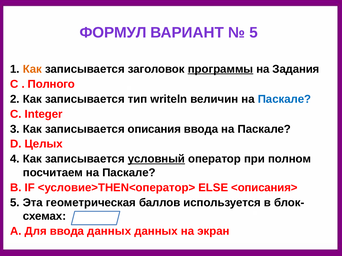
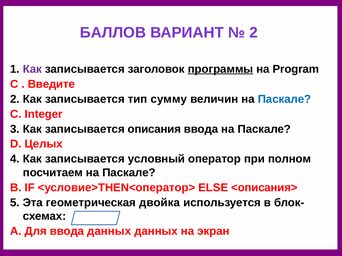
ФОРМУЛ: ФОРМУЛ -> БАЛЛОВ (113, 33)
5: 5 -> 2 (254, 33)
Как colour: orange -> purple (32, 69)
Задания: Задания -> Program (296, 69)
Полного: Полного -> Введите (51, 84)
writeln: writeln -> сумму (169, 99)
условный underline: present -> none (156, 159)
баллов: баллов -> двойка (160, 203)
